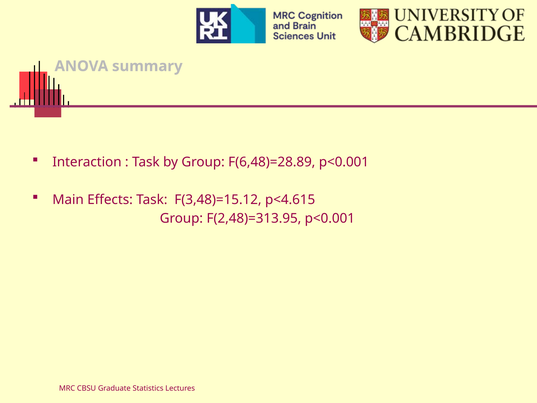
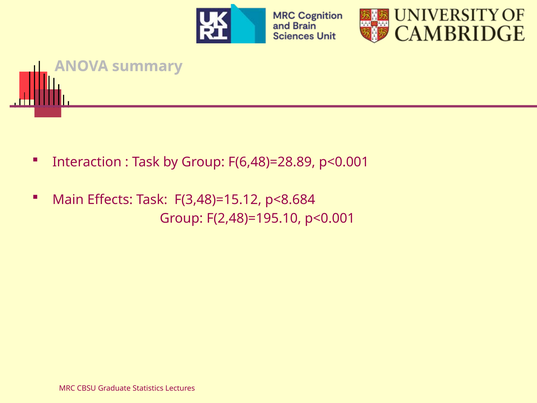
p<4.615: p<4.615 -> p<8.684 (290, 200)
F(2,48)=313.95: F(2,48)=313.95 -> F(2,48)=195.10 (254, 218)
